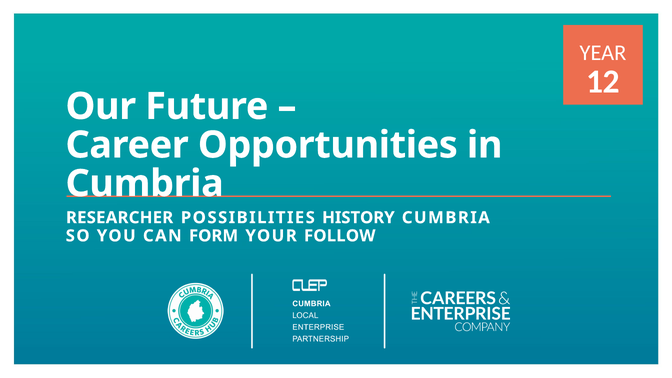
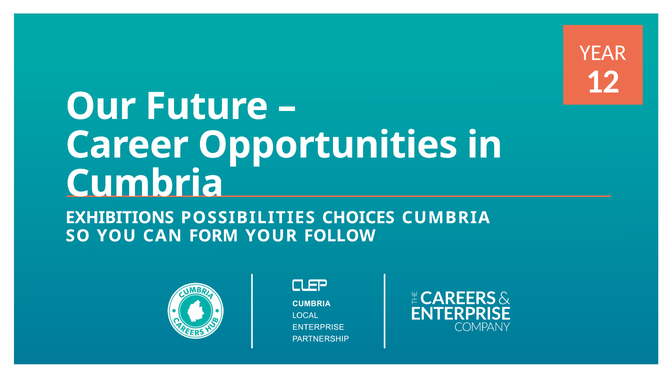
RESEARCHER: RESEARCHER -> EXHIBITIONS (120, 218)
HISTORY: HISTORY -> CHOICES (358, 218)
